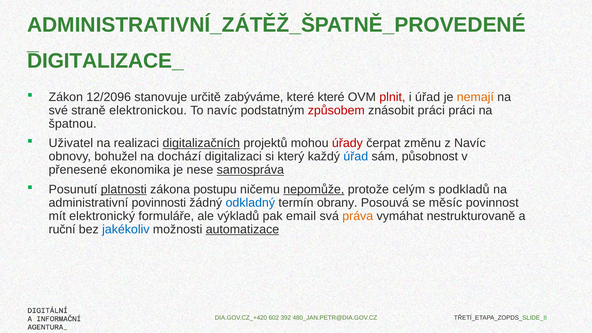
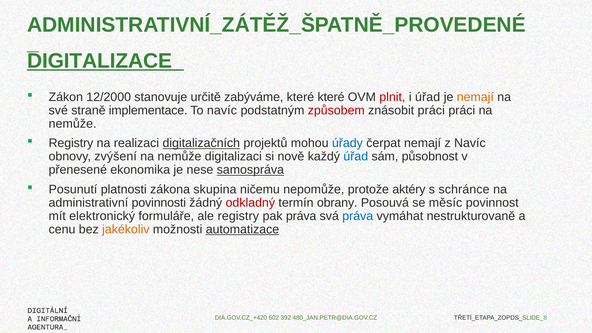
DIGITALIZACE_ underline: none -> present (105, 61)
12/2096: 12/2096 -> 12/2000 (109, 97)
elektronickou: elektronickou -> implementace (148, 110)
špatnou: špatnou -> nemůže (73, 124)
Uživatel: Uživatel -> Registry (71, 143)
úřady colour: red -> blue (347, 143)
čerpat změnu: změnu -> nemají (423, 143)
bohužel: bohužel -> zvýšení (116, 157)
dochází: dochází -> nemůže (179, 157)
který: který -> nově (291, 157)
platnosti underline: present -> none (124, 189)
postupu: postupu -> skupina (215, 189)
nepomůže underline: present -> none (314, 189)
celým: celým -> aktéry (409, 189)
podkladů: podkladů -> schránce (464, 189)
odkladný colour: blue -> red (250, 203)
ale výkladů: výkladů -> registry (238, 216)
pak email: email -> práva (301, 216)
práva colour: orange -> blue (358, 216)
ruční: ruční -> cenu (62, 229)
jakékoliv colour: blue -> orange (126, 229)
